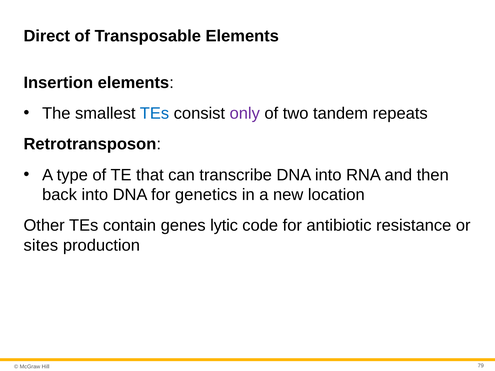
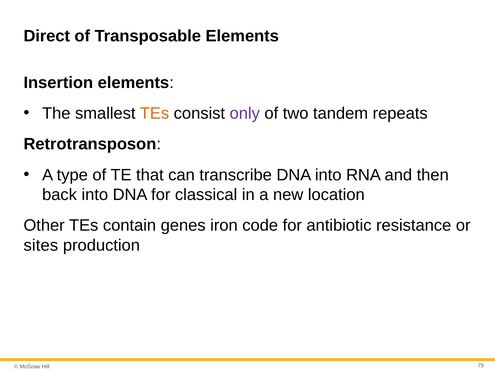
TEs colour: blue -> orange (154, 113)
genetics: genetics -> classical (206, 195)
lytic: lytic -> iron (224, 226)
